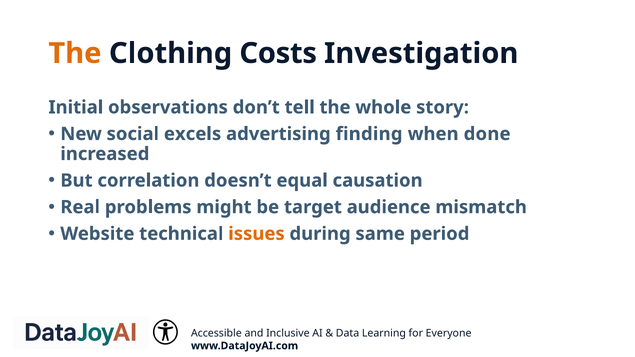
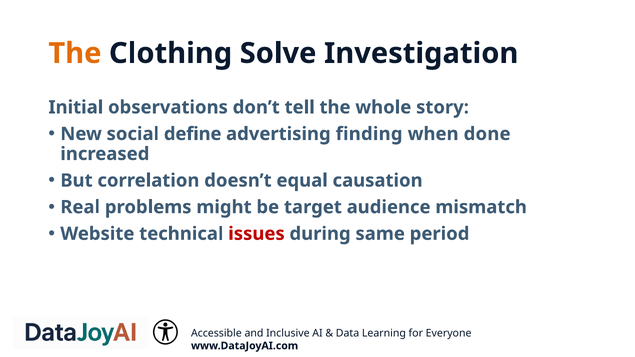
Costs: Costs -> Solve (278, 53)
excels: excels -> define (193, 134)
issues colour: orange -> red (256, 234)
